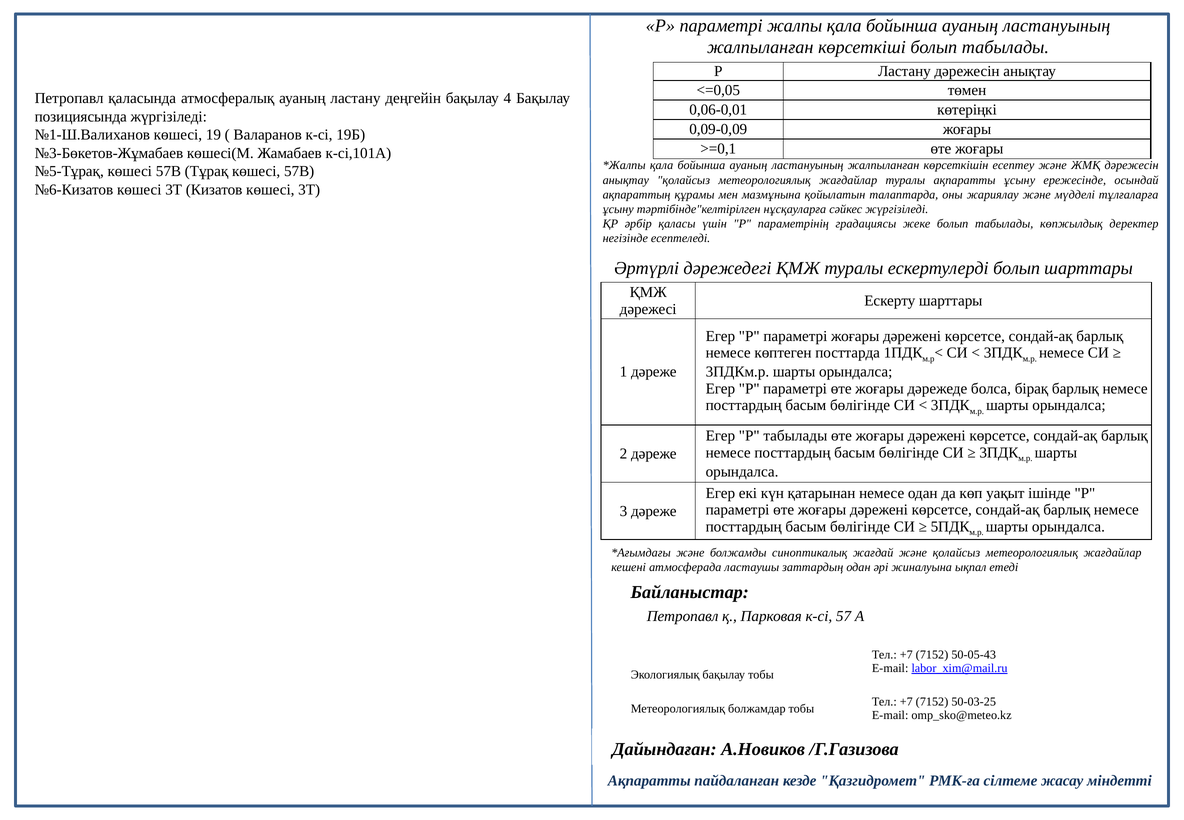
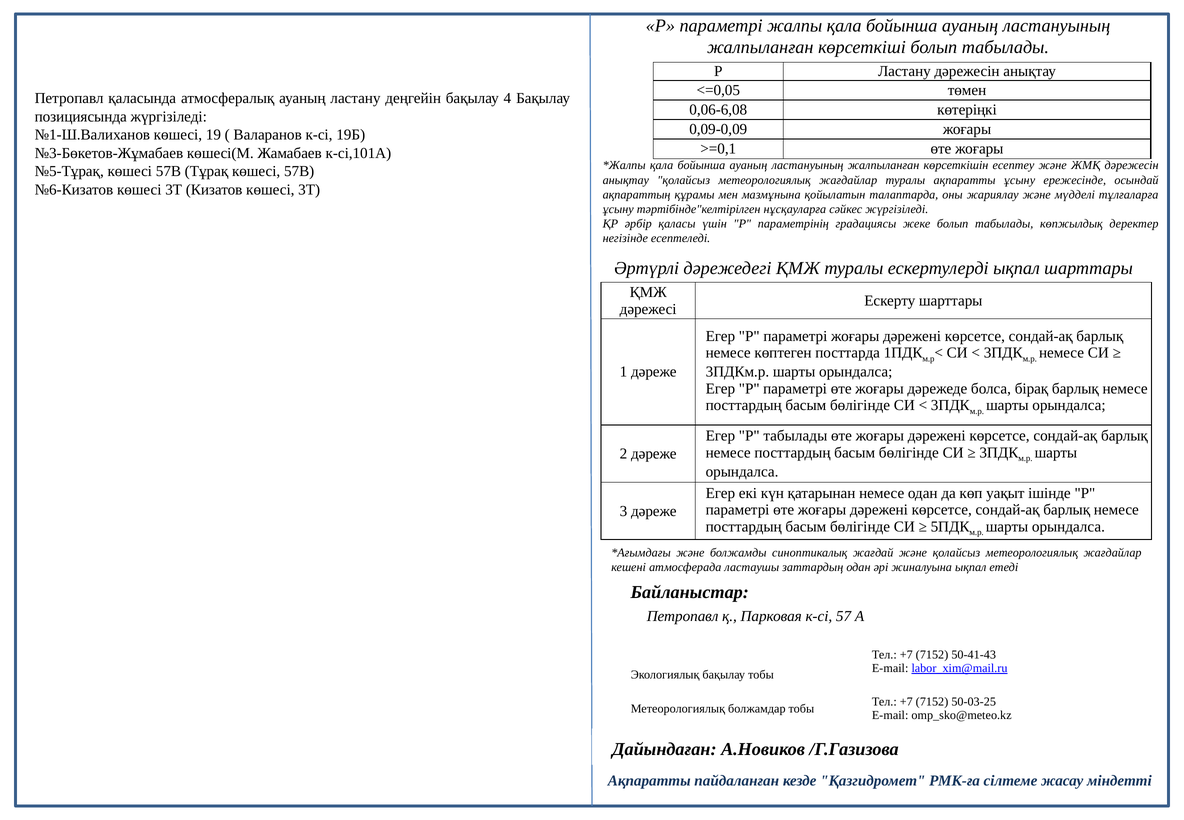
0,06-0,01: 0,06-0,01 -> 0,06-6,08 (718, 110)
ескертулерді болып: болып -> ықпал (1017, 268)
50-05-43: 50-05-43 -> 50-41-43 (974, 654)
